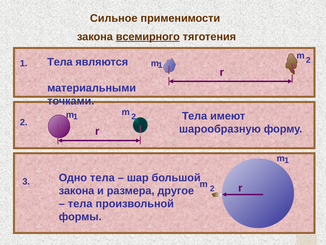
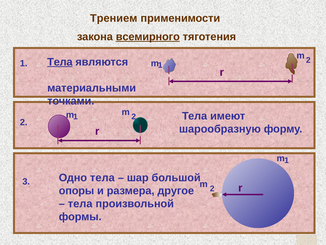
Сильное: Сильное -> Трением (114, 18)
Тела underline: none -> present (60, 62)
закона: закона -> опоры (76, 190)
